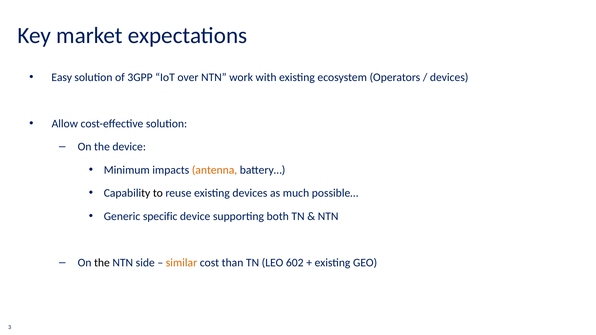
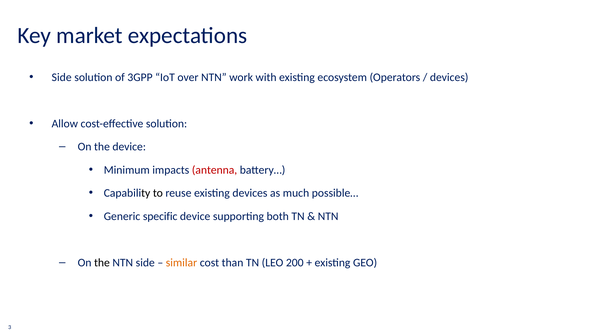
Easy: Easy -> Side (62, 77)
antenna colour: orange -> red (215, 170)
602: 602 -> 200 (295, 263)
